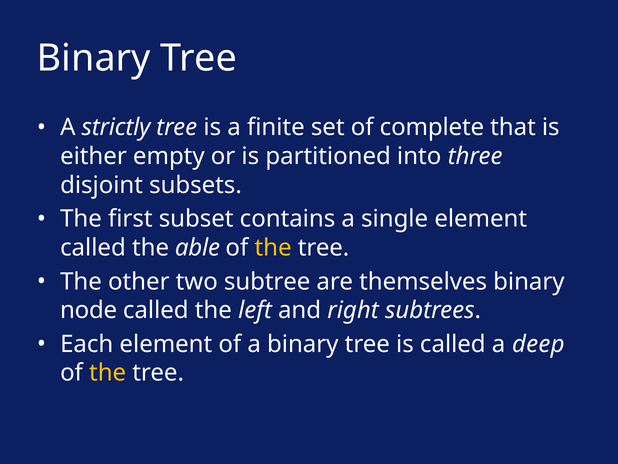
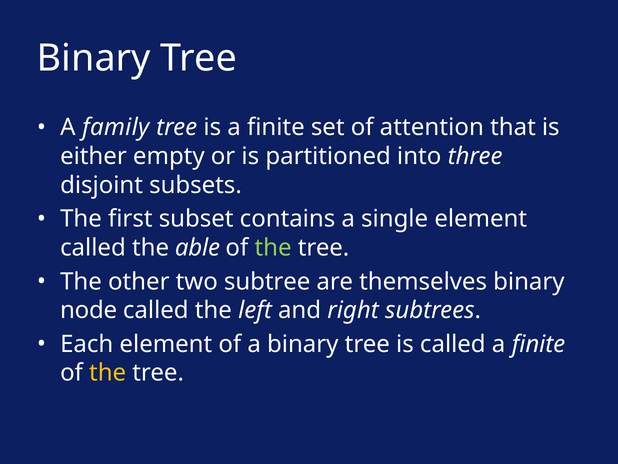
strictly: strictly -> family (116, 127)
complete: complete -> attention (432, 127)
the colour: yellow -> light green (273, 248)
called a deep: deep -> finite (538, 344)
